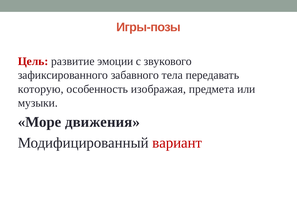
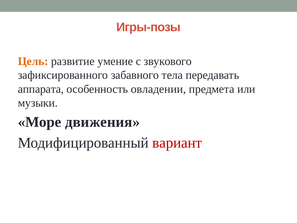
Цель colour: red -> orange (33, 61)
эмоции: эмоции -> умение (115, 61)
которую: которую -> аппарата (41, 89)
изображая: изображая -> овладении (158, 89)
